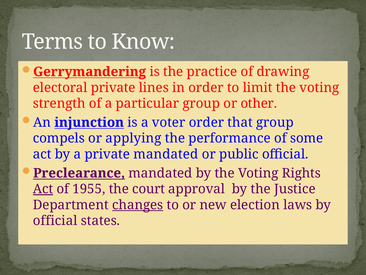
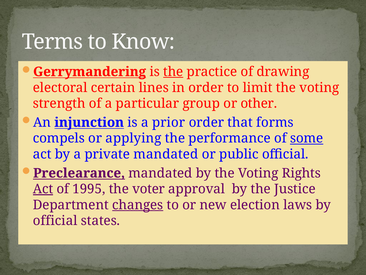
the underline: none -> present (173, 72)
electoral private: private -> certain (113, 87)
voter: voter -> prior (169, 122)
that group: group -> forms (275, 122)
some underline: none -> present (307, 138)
1955: 1955 -> 1995 (89, 189)
court: court -> voter (149, 189)
